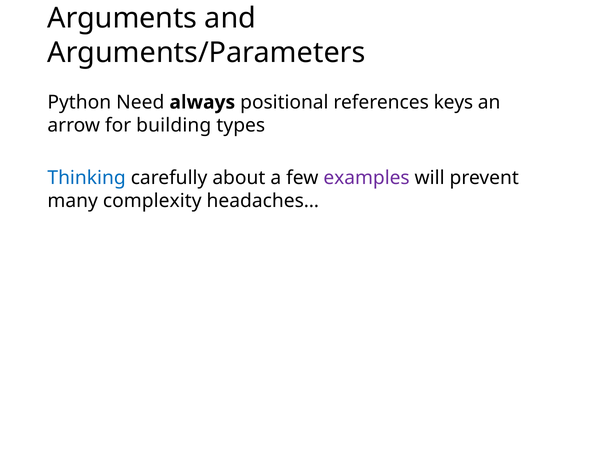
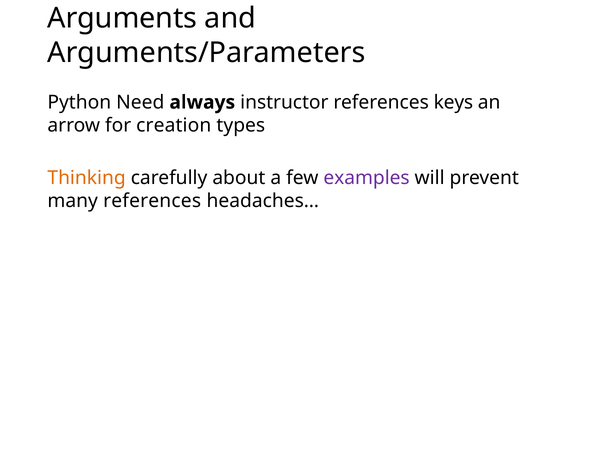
positional: positional -> instructor (284, 102)
building: building -> creation (174, 125)
Thinking colour: blue -> orange (87, 178)
many complexity: complexity -> references (152, 201)
